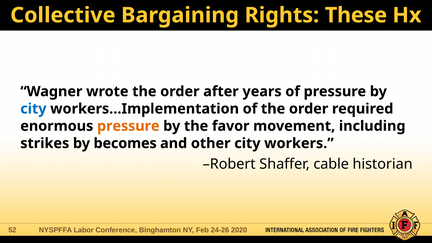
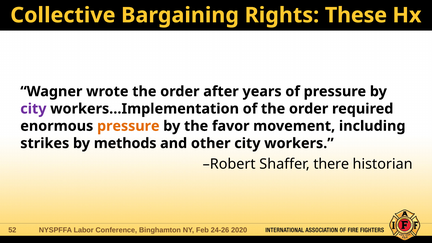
city colour: blue -> purple (33, 109)
becomes: becomes -> methods (125, 143)
cable: cable -> there (331, 164)
